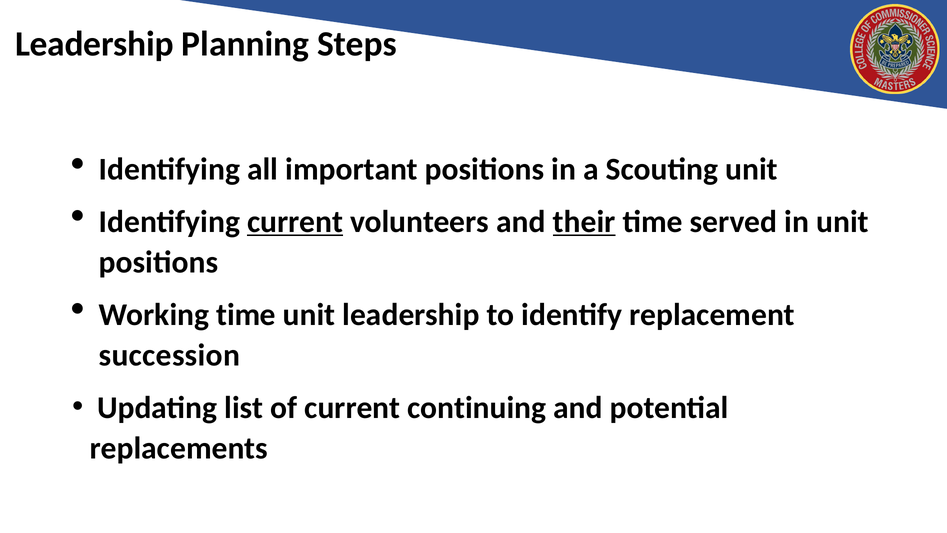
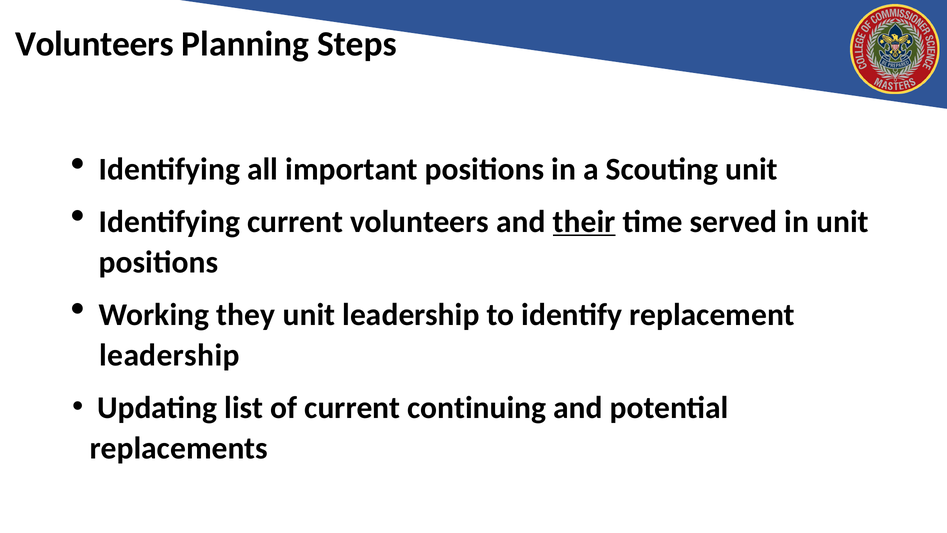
Leadership: Leadership -> Volunteers (94, 44)
current underline: present -> none (295, 222)
Working time: time -> they (246, 314)
succession: succession -> leadership (169, 355)
